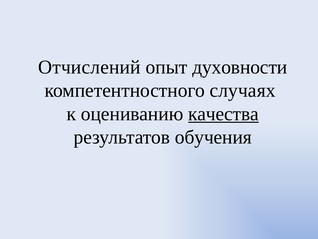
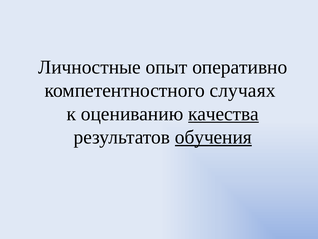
Отчислений: Отчислений -> Личностные (89, 67)
духовности: духовности -> оперативно (240, 67)
обучения underline: none -> present (213, 137)
